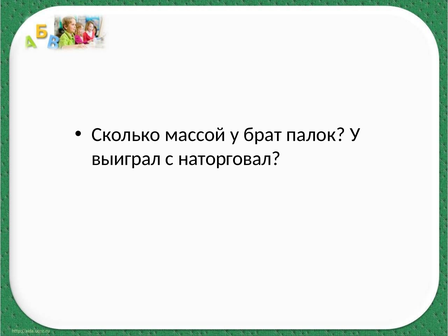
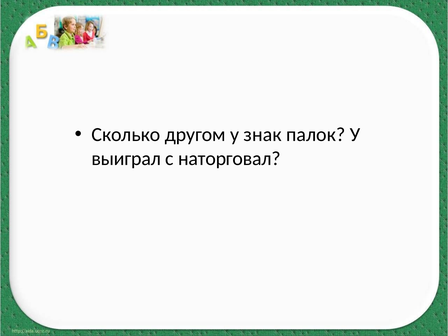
массой: массой -> другом (195, 135)
брат: брат -> знак (263, 135)
